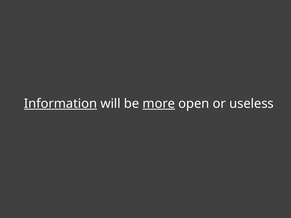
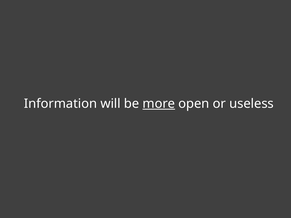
Information underline: present -> none (60, 104)
